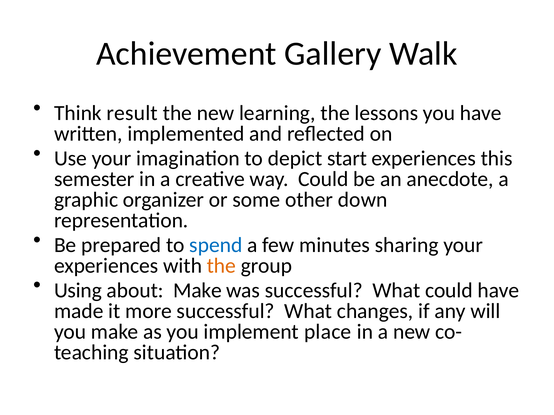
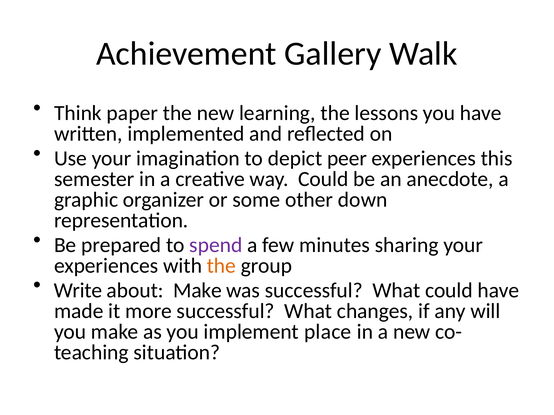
result: result -> paper (132, 113)
start: start -> peer (347, 159)
spend colour: blue -> purple (216, 245)
Using: Using -> Write (78, 291)
